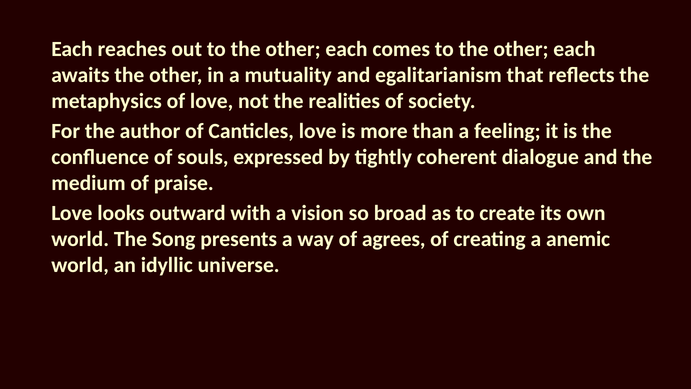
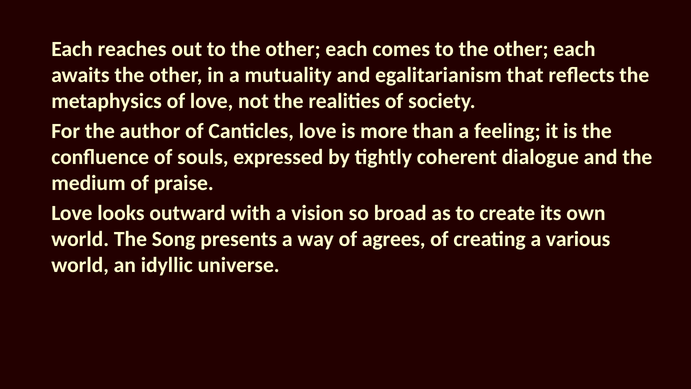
anemic: anemic -> various (578, 239)
